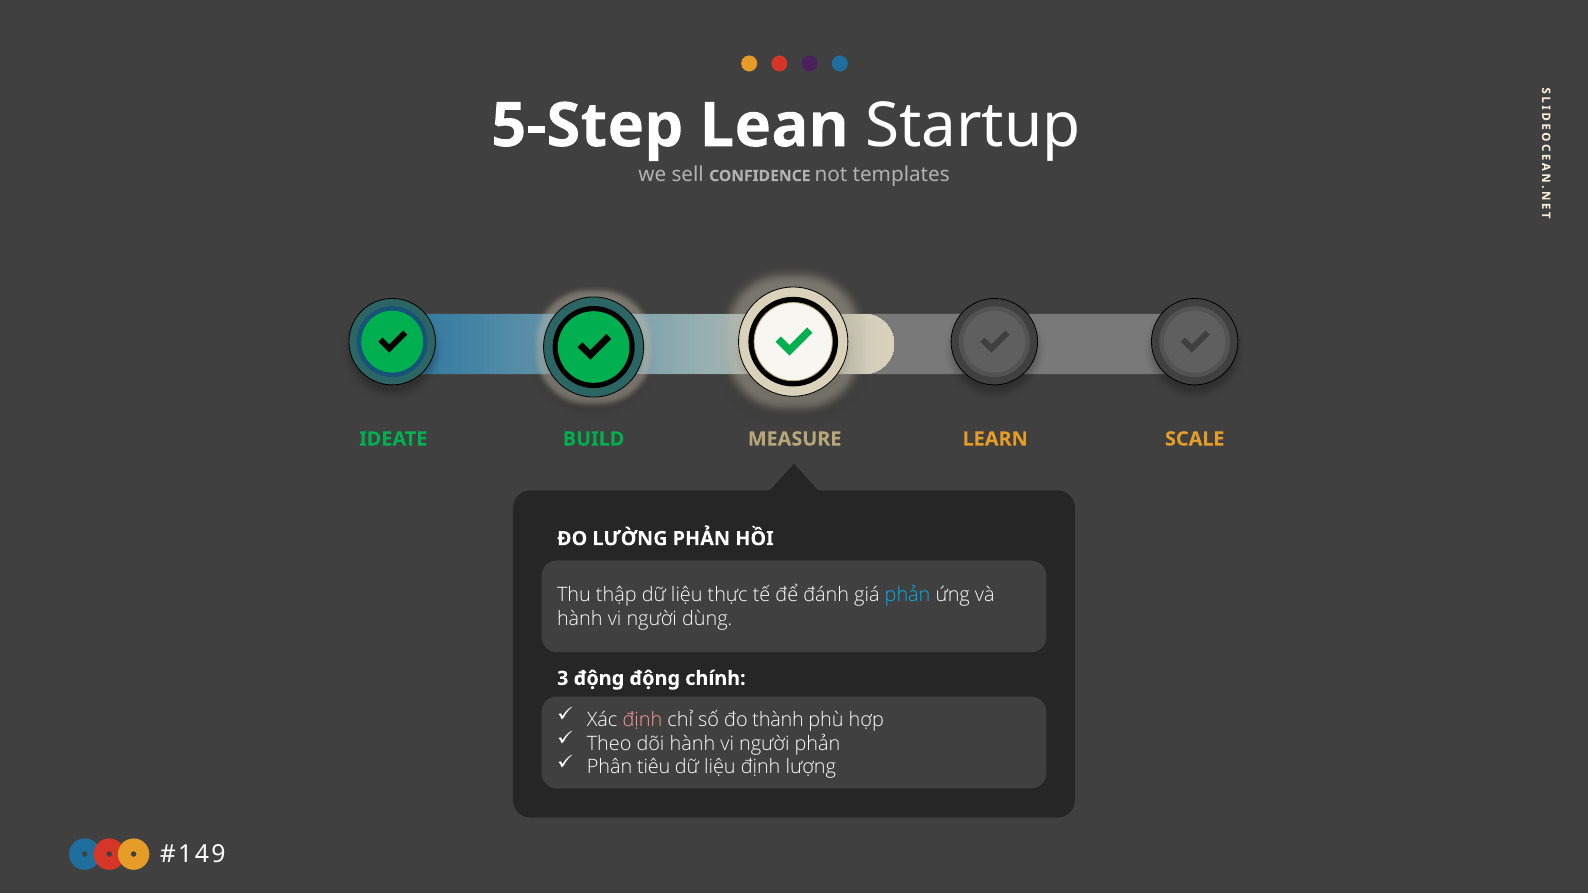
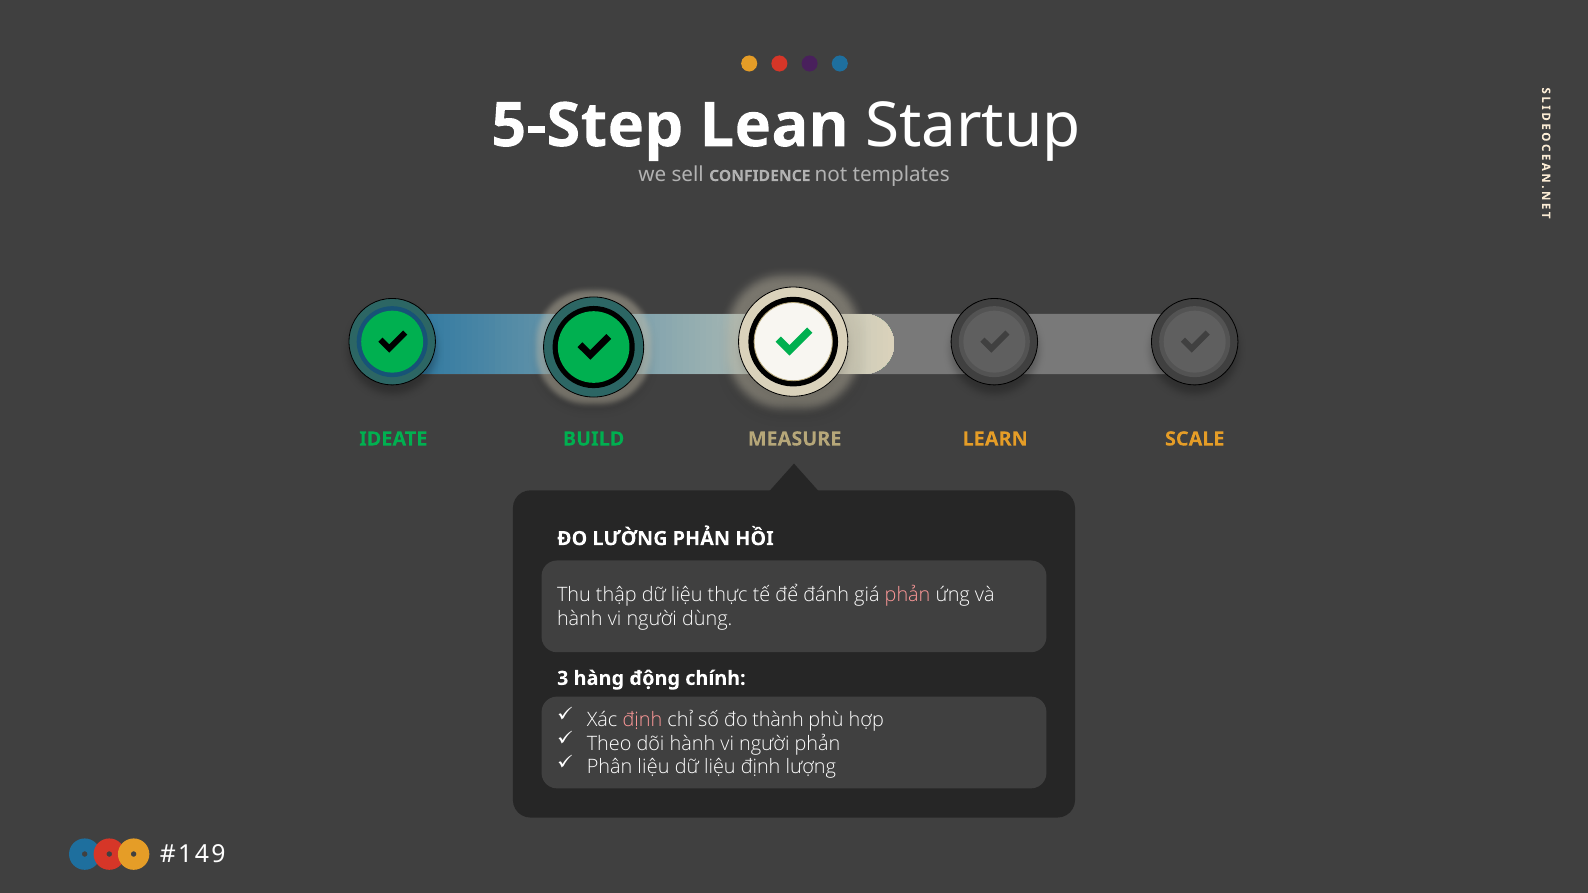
phản colour: light blue -> pink (908, 595)
3 động: động -> hàng (599, 679)
Phân tiêu: tiêu -> liệu (654, 767)
